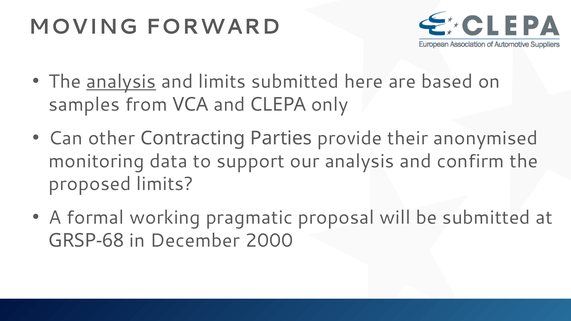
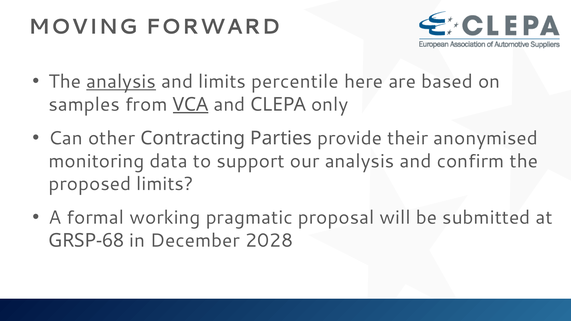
limits submitted: submitted -> percentile (295, 82)
VCA underline: none -> present (191, 105)
2000: 2000 -> 2028 (269, 241)
